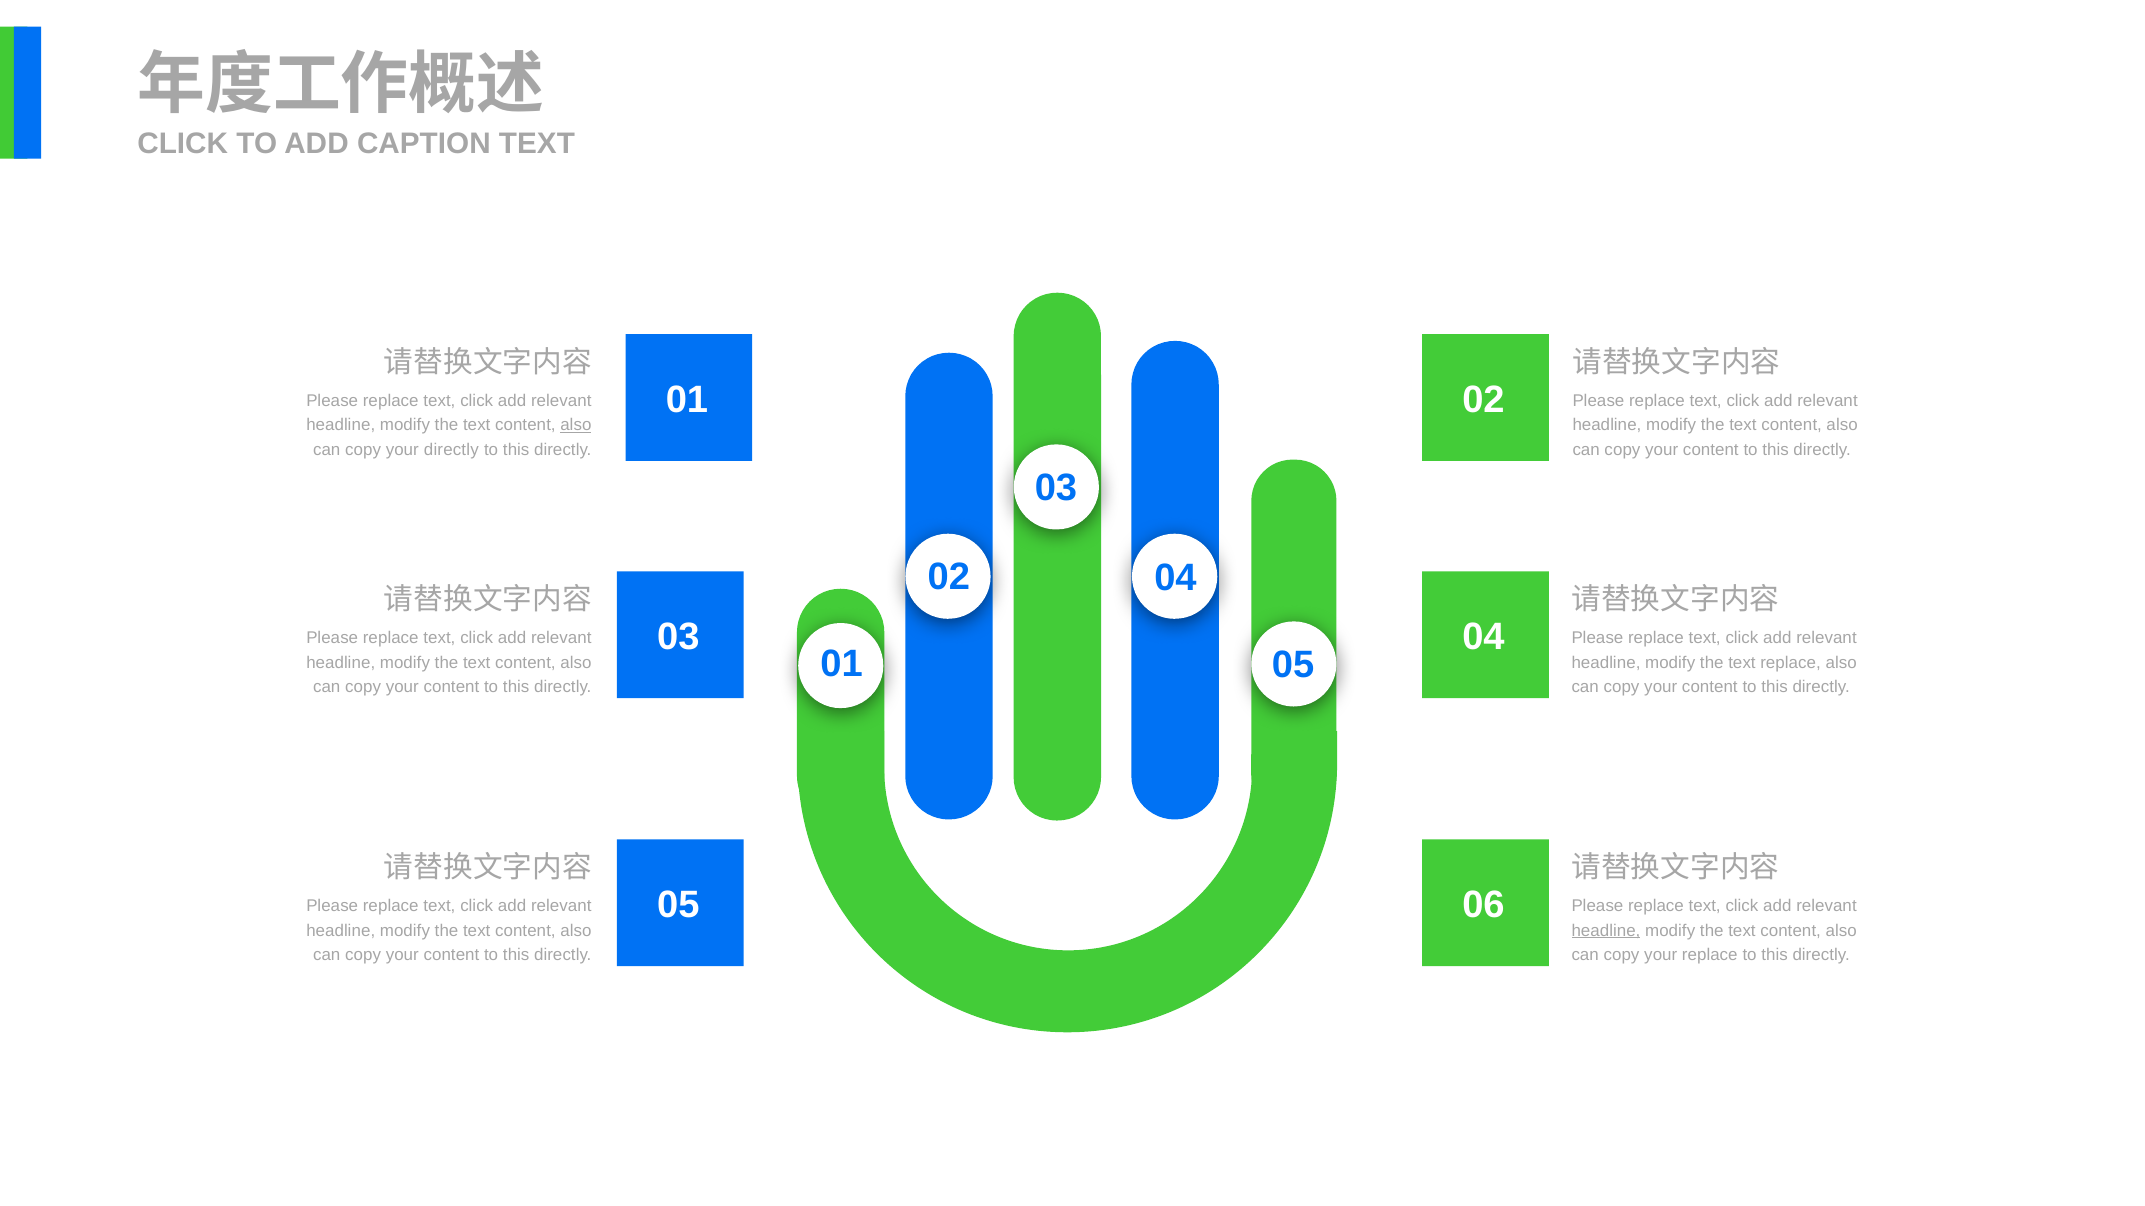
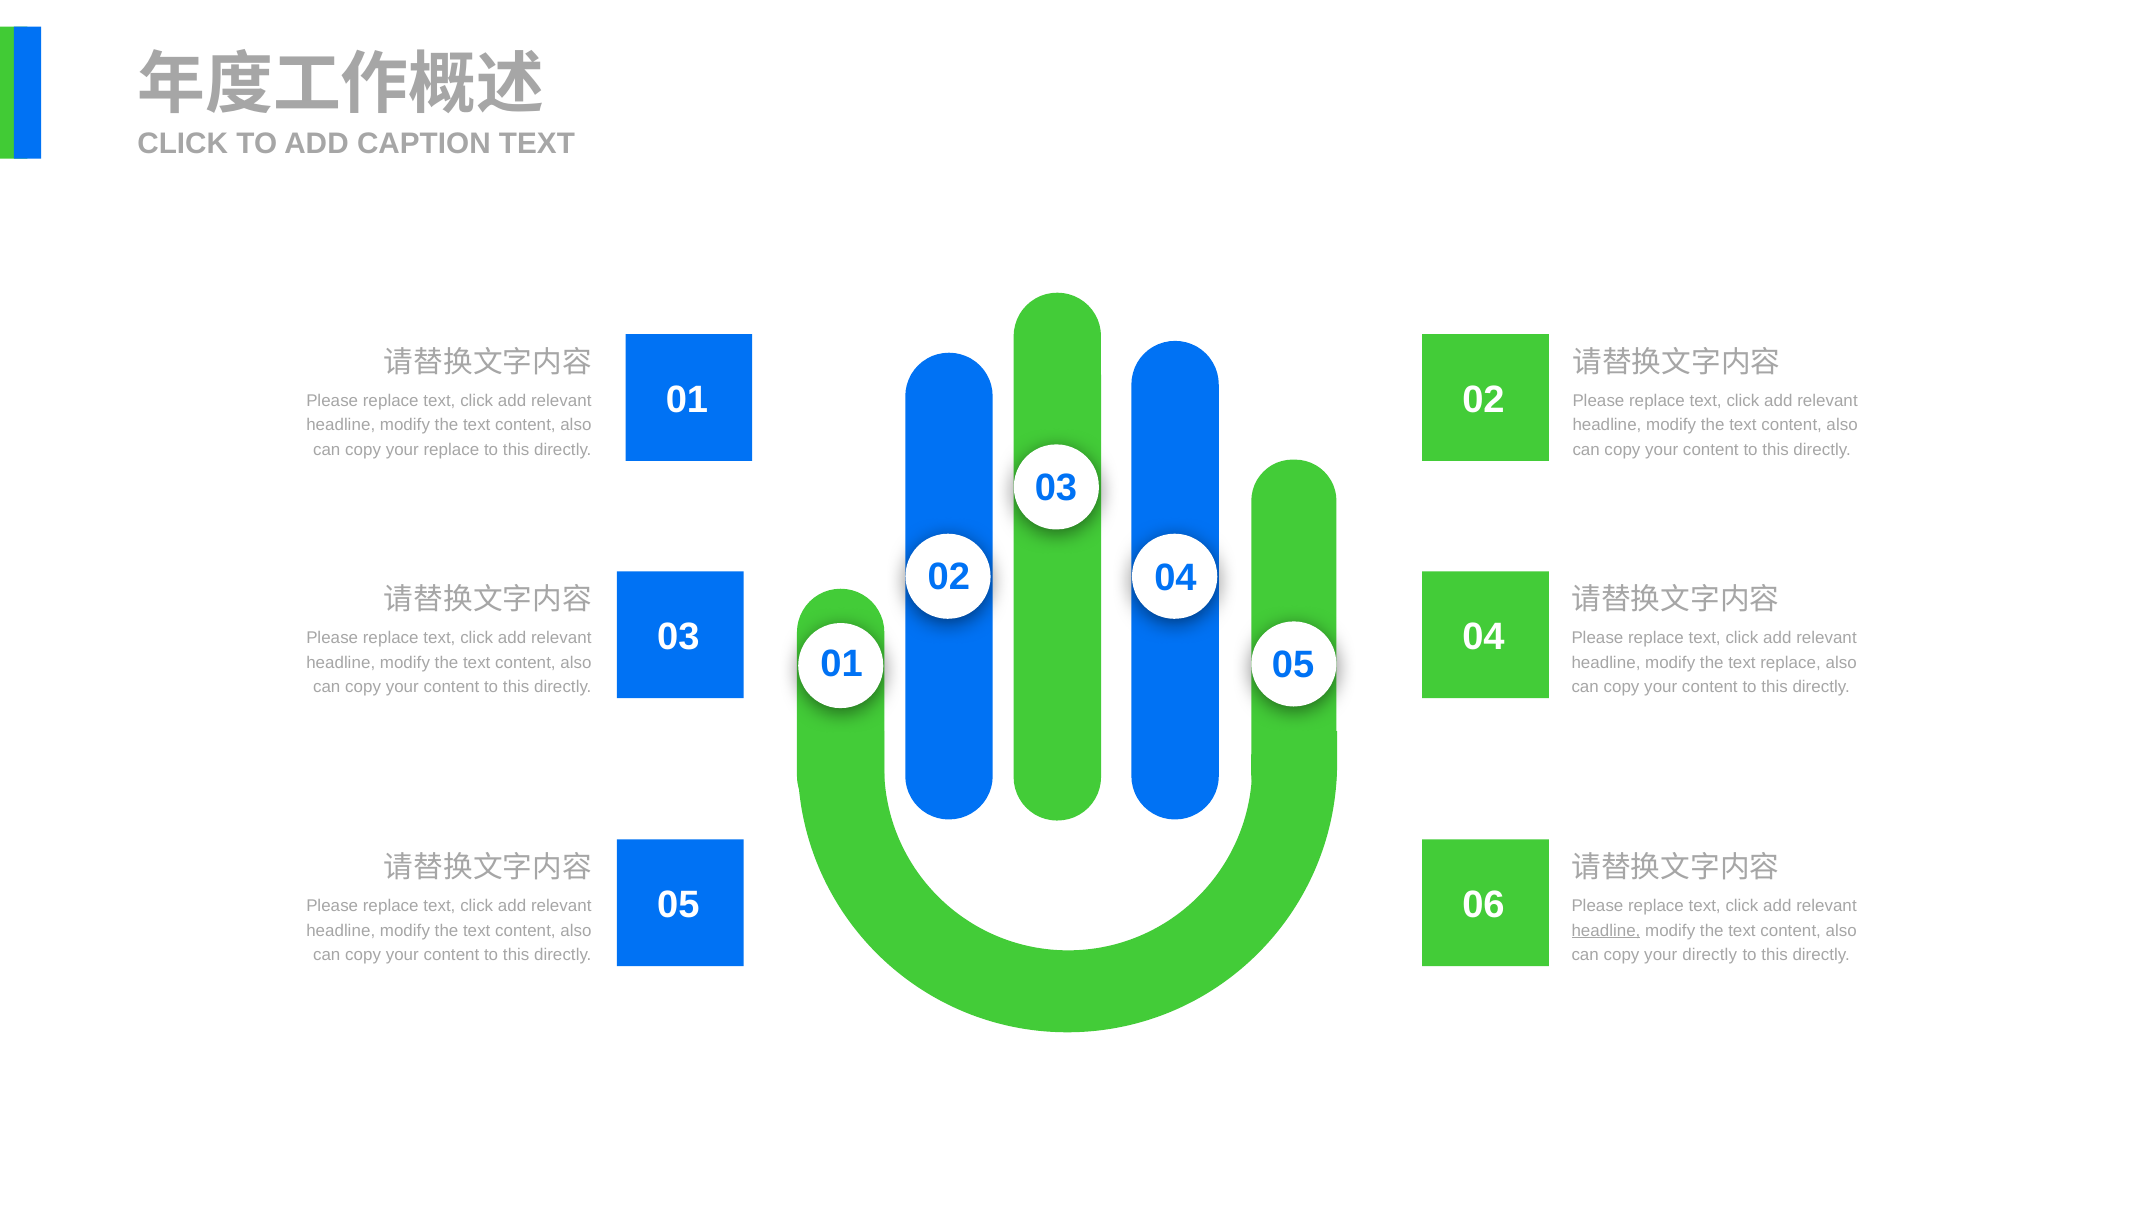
also underline: present -> none (576, 425)
your directly: directly -> replace (451, 450)
your replace: replace -> directly (1710, 955)
